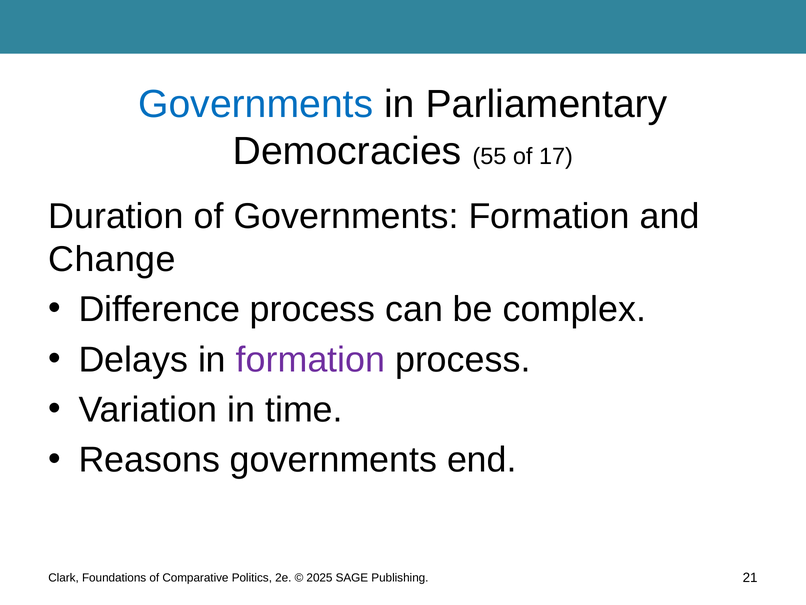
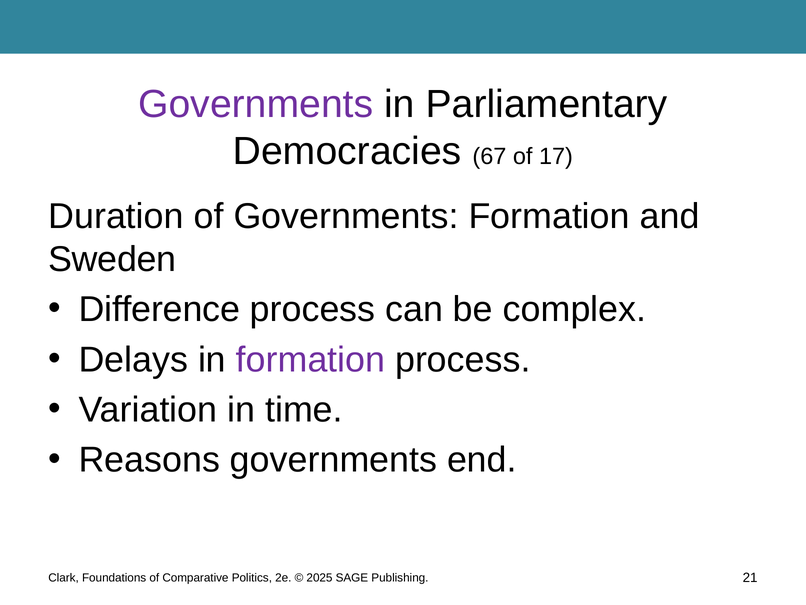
Governments colour: blue -> purple (256, 104)
55: 55 -> 67 (489, 156)
Change: Change -> Sweden (112, 259)
